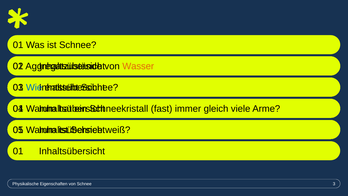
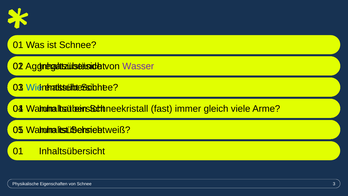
Wasser colour: orange -> purple (138, 66)
